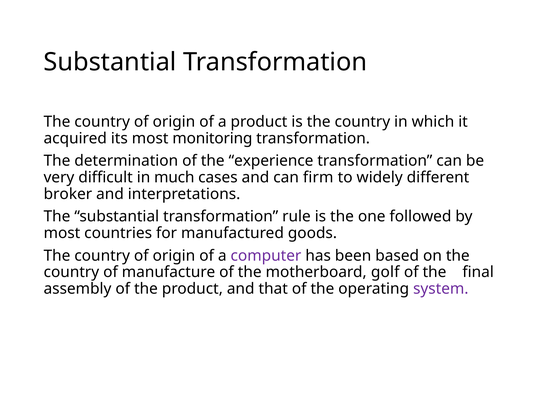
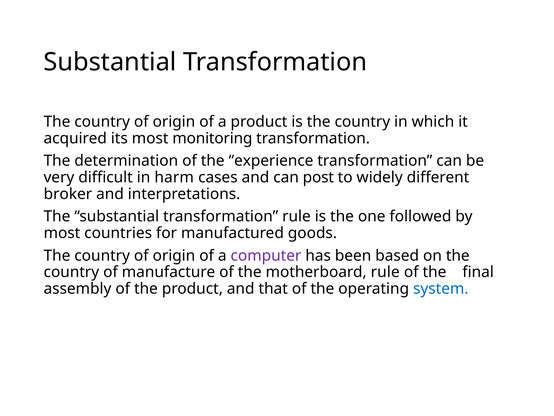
much: much -> harm (174, 177)
firm: firm -> post (318, 177)
motherboard golf: golf -> rule (385, 272)
system colour: purple -> blue (441, 289)
